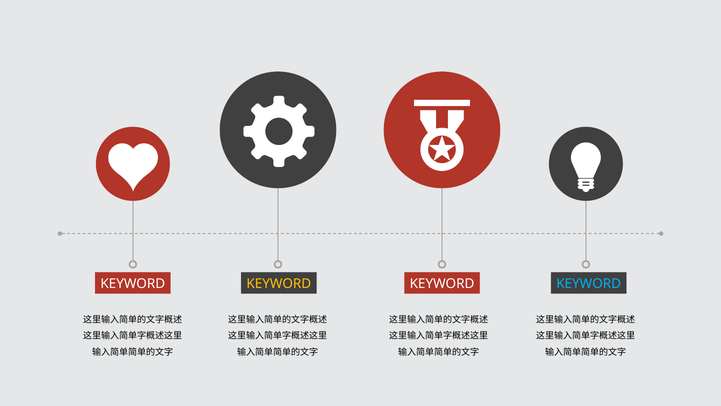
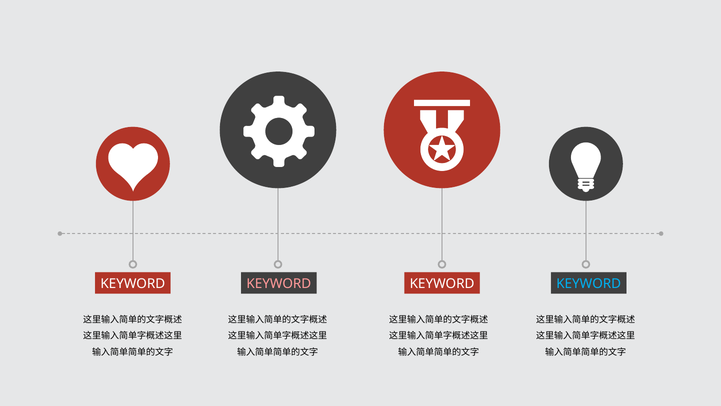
KEYWORD colour: yellow -> pink (279, 284)
